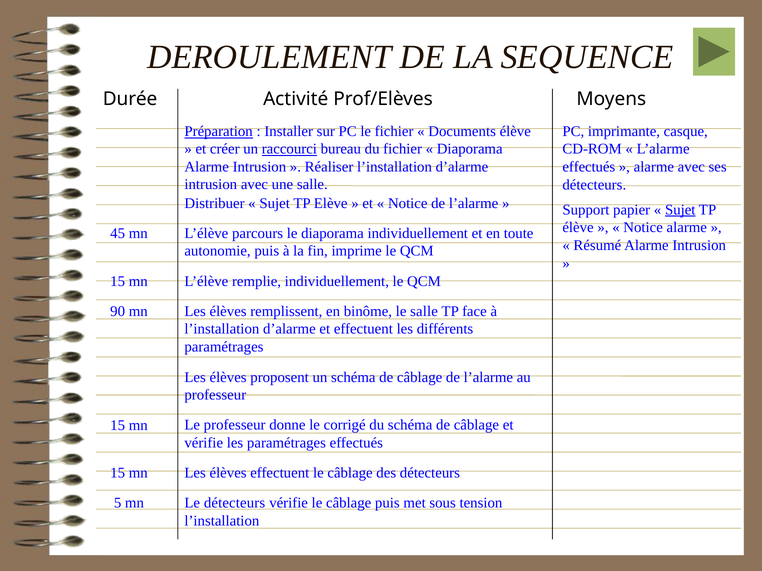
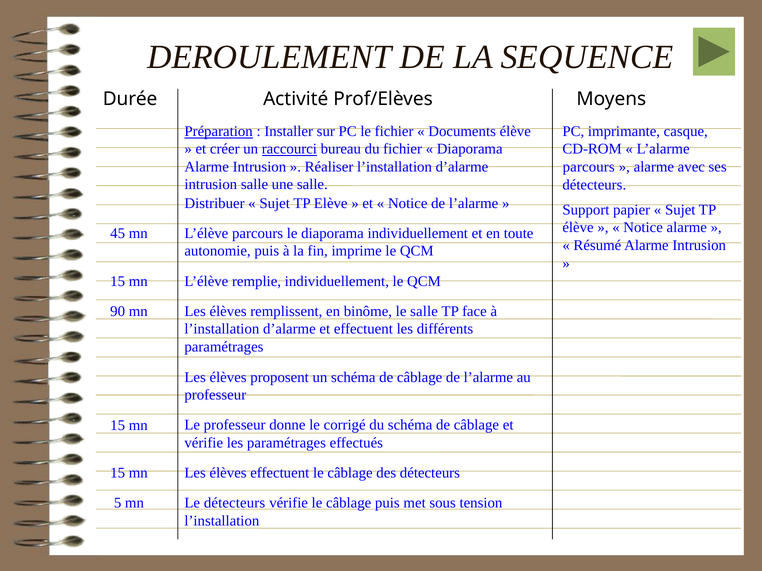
effectués: effectués -> parcours (589, 167)
intrusion avec: avec -> salle (254, 185)
Sujet underline: present -> none (680, 210)
